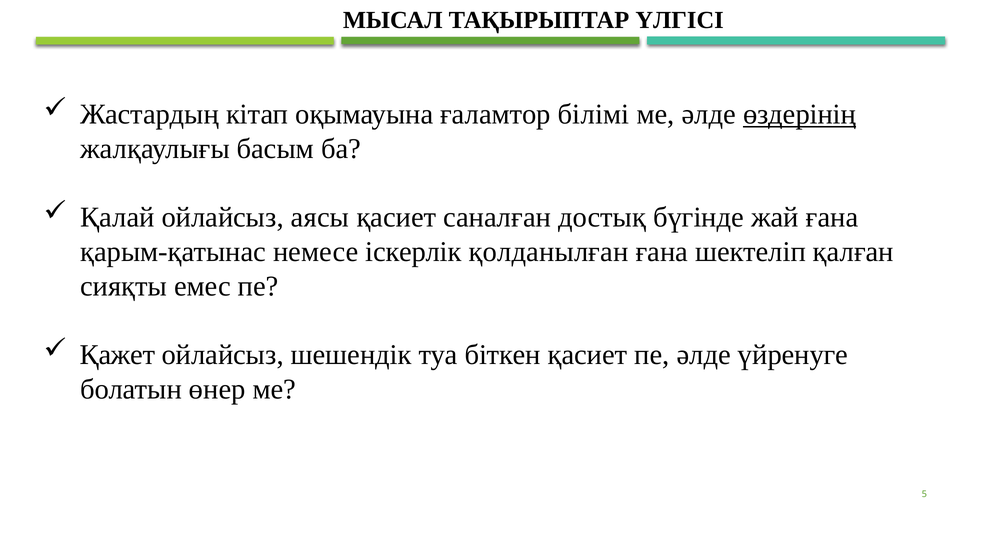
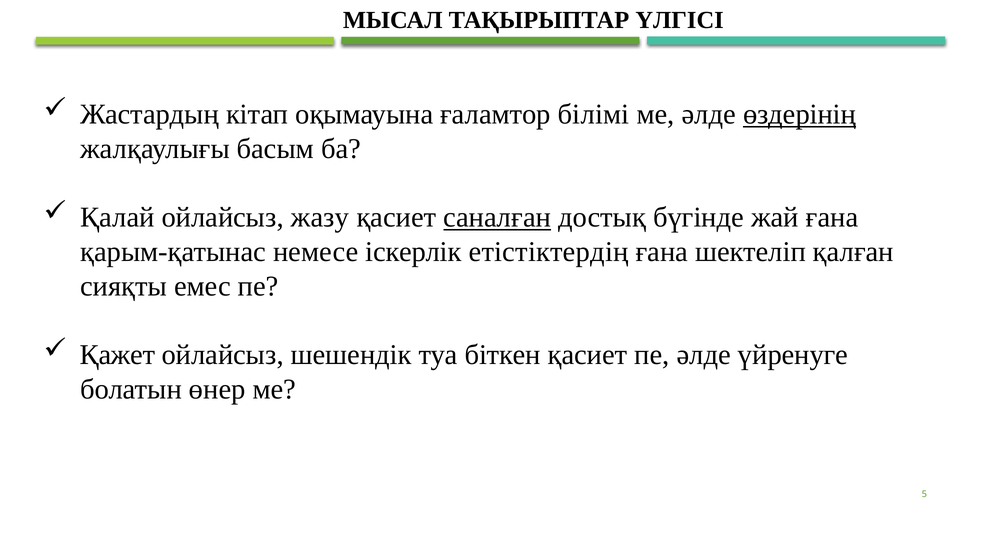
аясы: аясы -> жазу (320, 217)
саналған underline: none -> present (497, 217)
қолданылған: қолданылған -> етістіктердің (549, 252)
